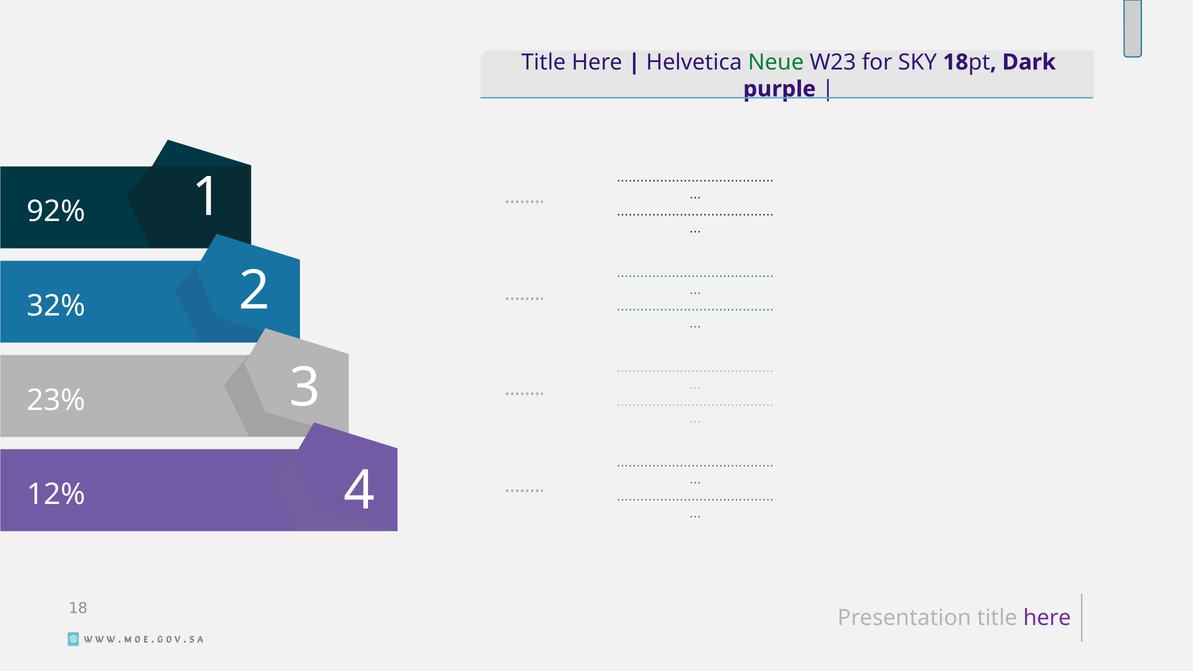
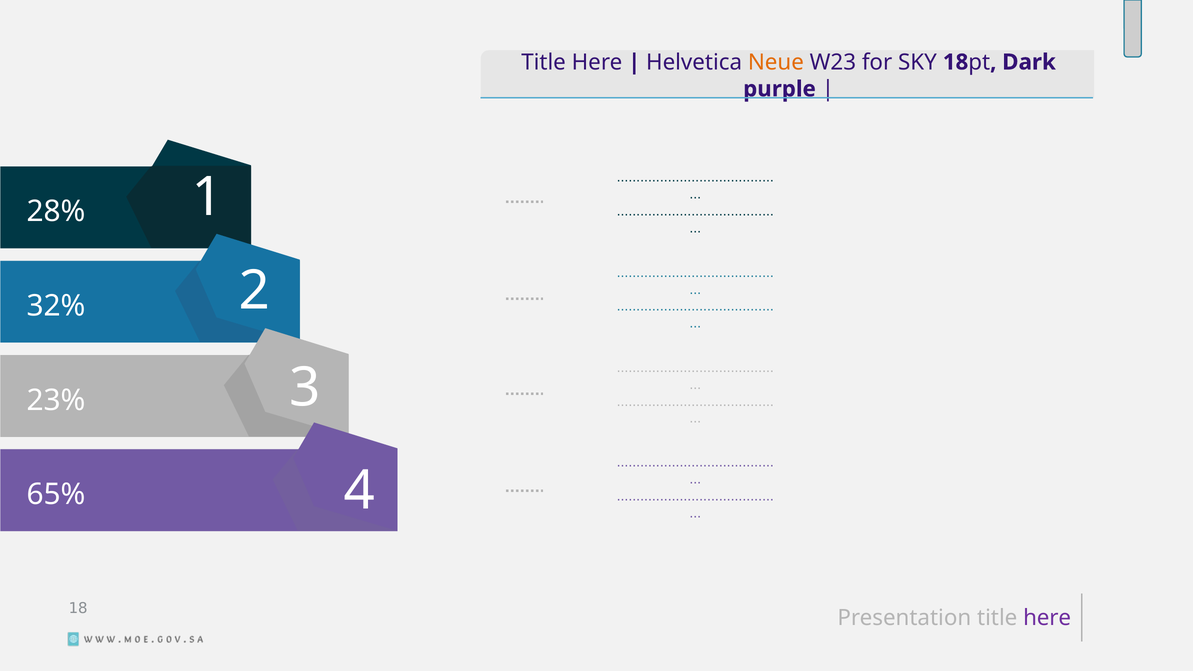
Neue colour: green -> orange (776, 62)
92%: 92% -> 28% (56, 212)
12%: 12% -> 65% (56, 495)
